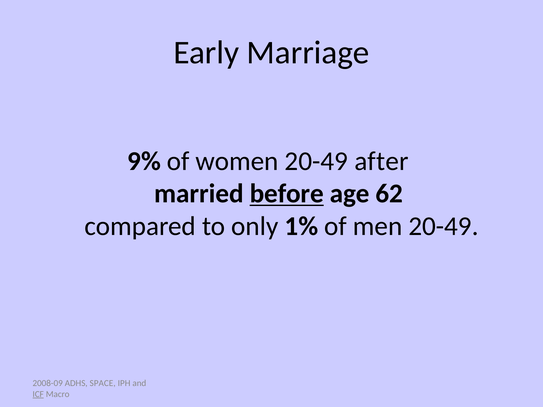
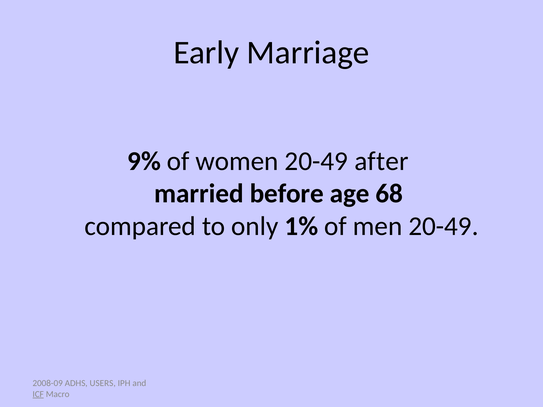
before underline: present -> none (287, 194)
62: 62 -> 68 (389, 194)
SPACE: SPACE -> USERS (103, 383)
